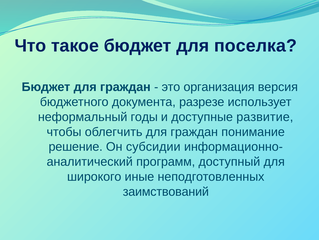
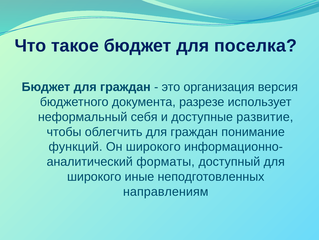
годы: годы -> себя (144, 117)
решение: решение -> функций (76, 146)
Он субсидии: субсидии -> широкого (153, 146)
программ: программ -> форматы (166, 161)
заимствований: заимствований -> направлениям (166, 191)
